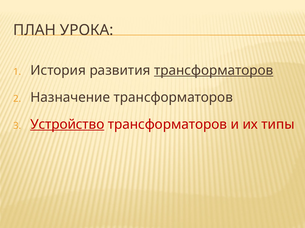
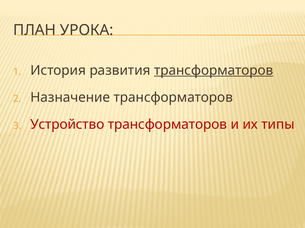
Устройство underline: present -> none (67, 125)
